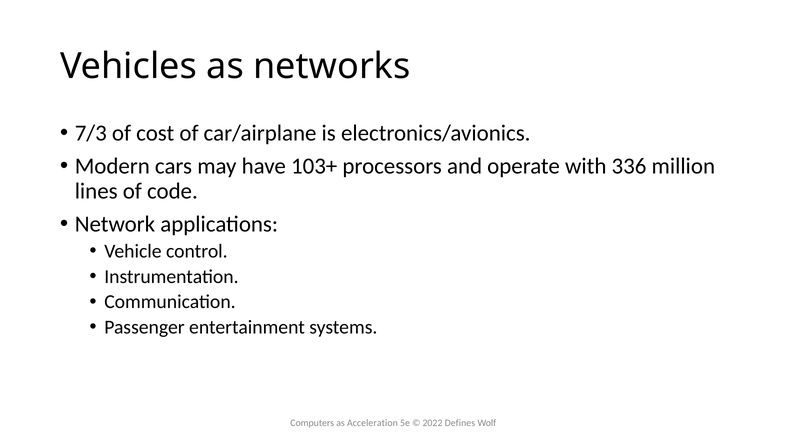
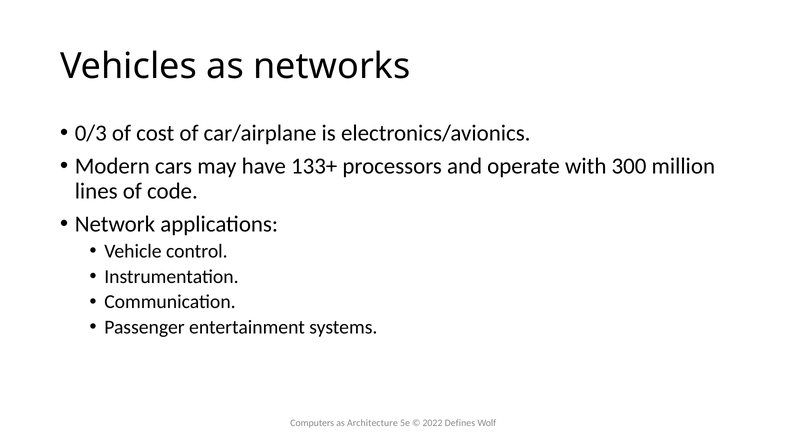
7/3: 7/3 -> 0/3 (91, 133)
103+: 103+ -> 133+ (314, 166)
336: 336 -> 300 (629, 166)
Acceleration: Acceleration -> Architecture (372, 423)
